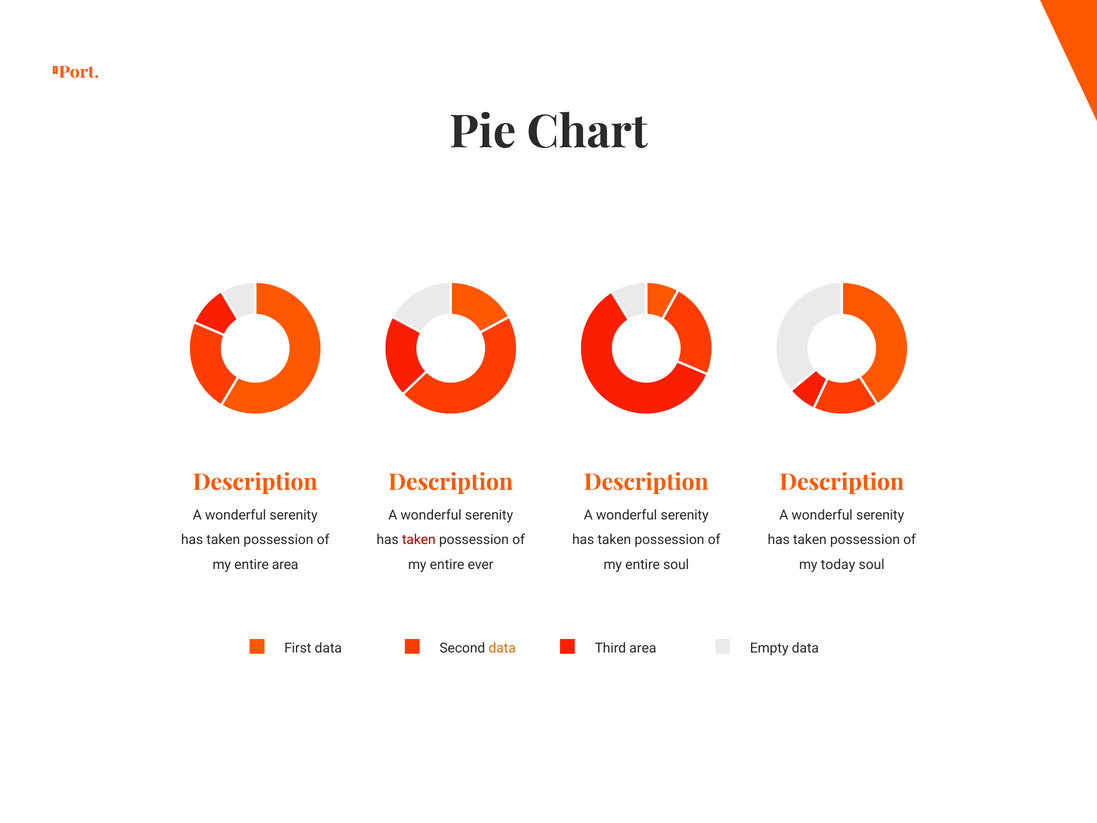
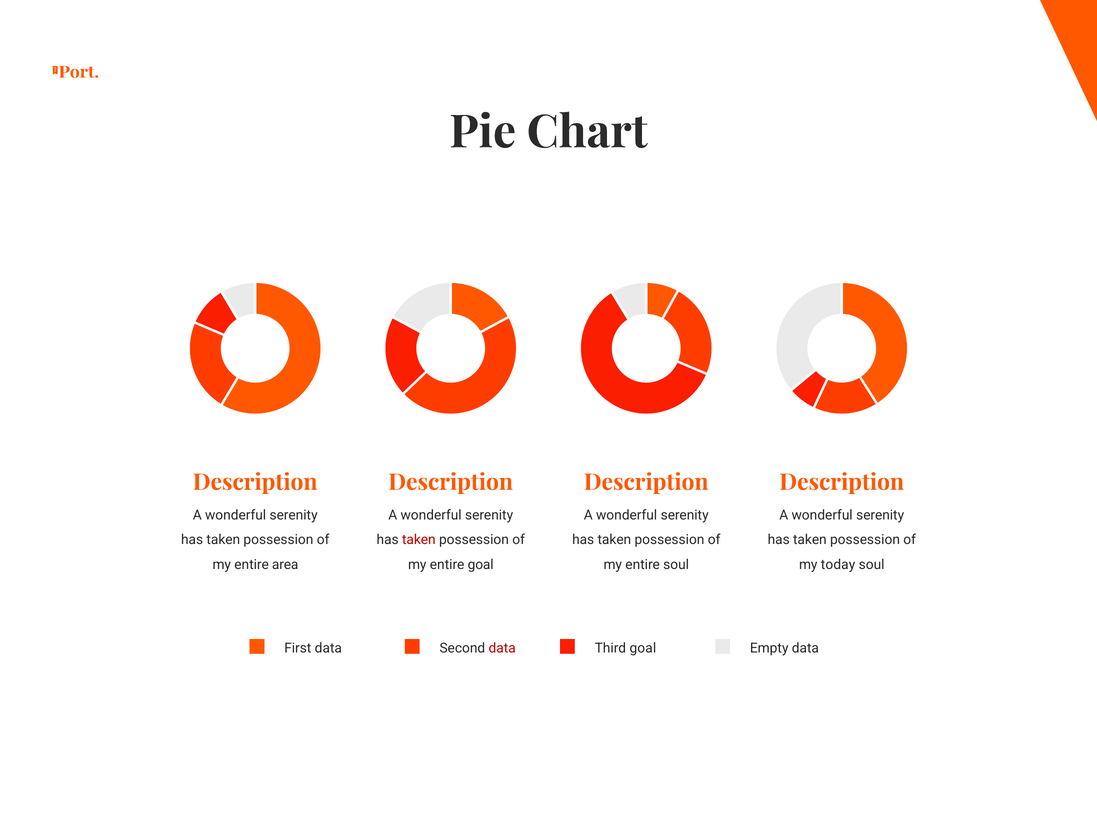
entire ever: ever -> goal (481, 565)
data colour: orange -> red (502, 648)
Third area: area -> goal (643, 648)
